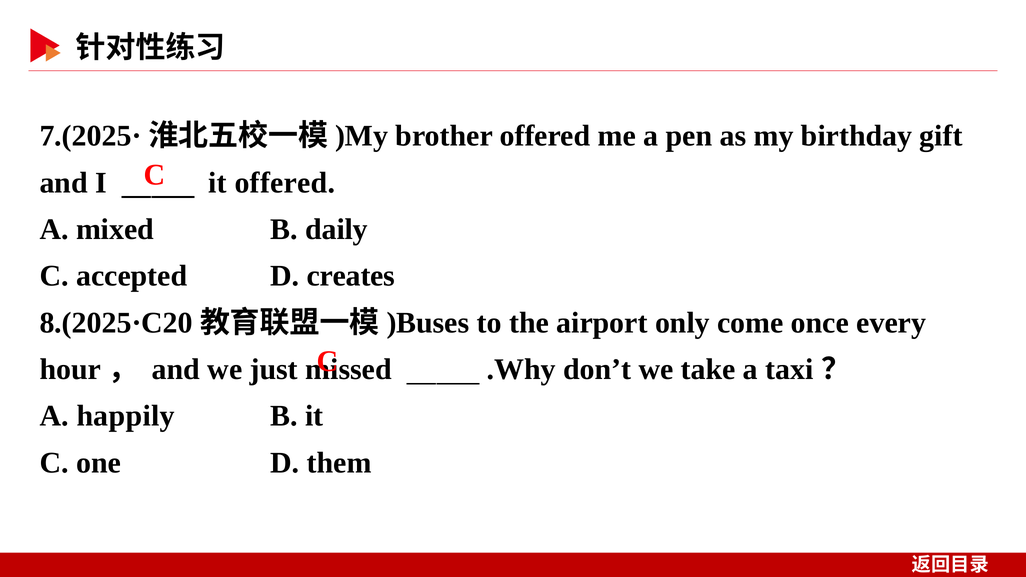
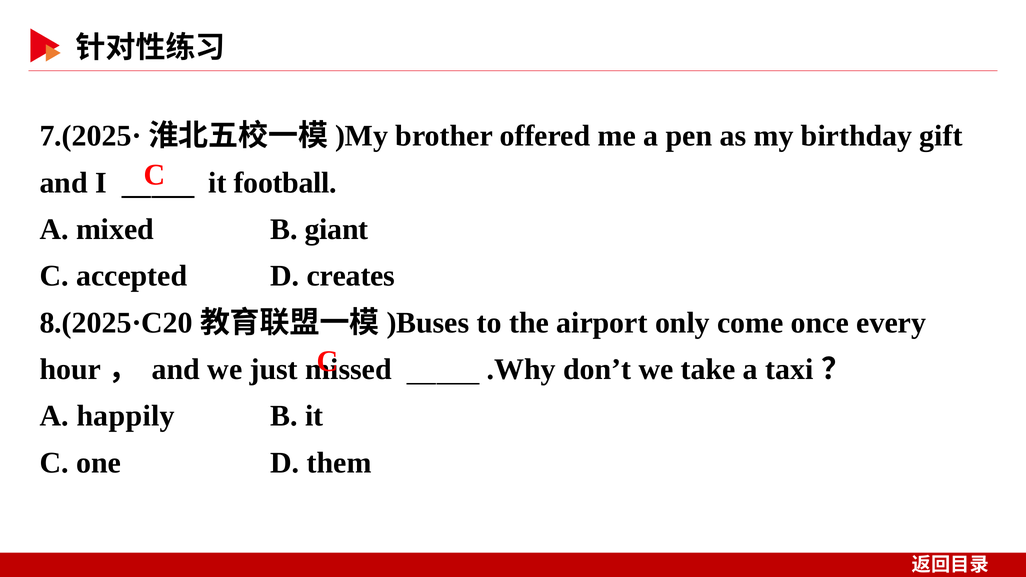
it offered: offered -> football (285, 183)
daily: daily -> giant (337, 229)
